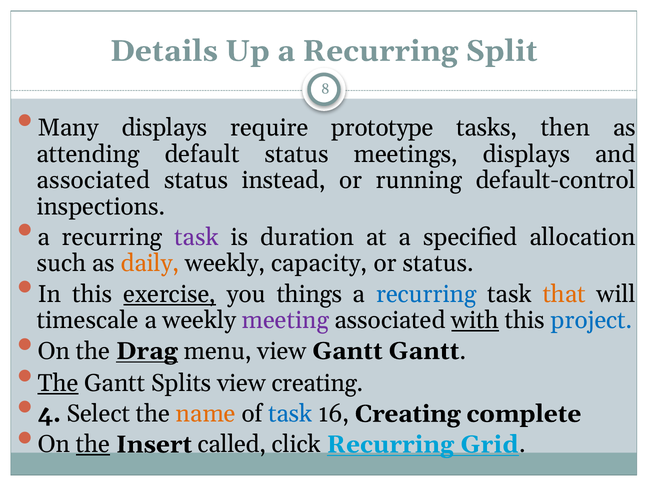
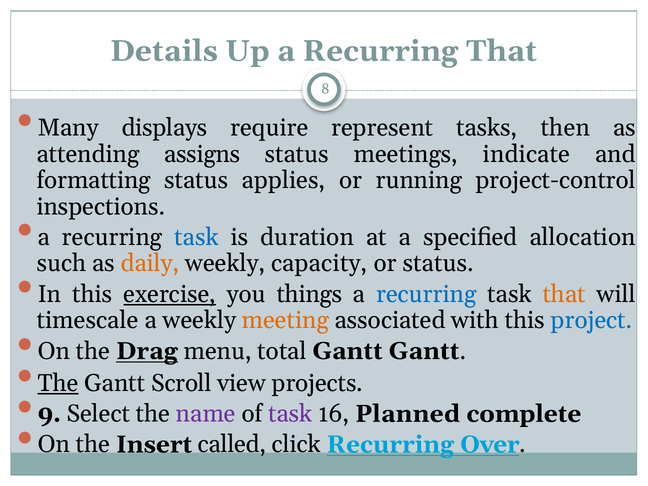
Recurring Split: Split -> That (501, 51)
prototype: prototype -> represent (382, 128)
default: default -> assigns (202, 154)
meetings displays: displays -> indicate (526, 154)
associated: associated -> formatting (94, 180)
instead: instead -> applies (284, 180)
default-control: default-control -> project-control (556, 180)
task colour: purple -> blue (197, 237)
meeting colour: purple -> orange (285, 320)
with underline: present -> none (475, 320)
menu view: view -> total (282, 351)
Splits: Splits -> Scroll (181, 383)
view creating: creating -> projects (317, 383)
4: 4 -> 9 (49, 414)
name colour: orange -> purple (206, 414)
task colour: blue -> purple (290, 414)
16 Creating: Creating -> Planned (408, 414)
the underline: present -> none (93, 444)
Grid: Grid -> Over (490, 444)
